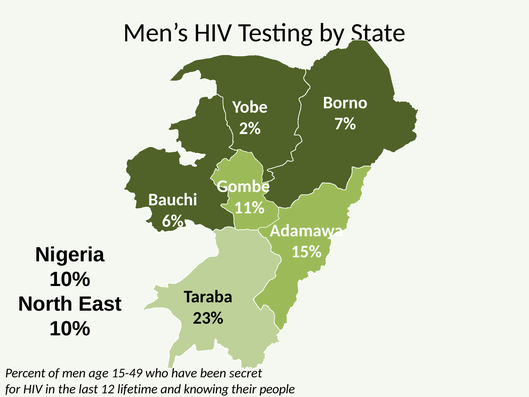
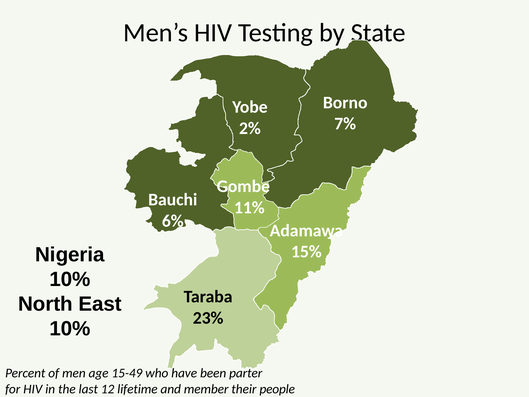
secret: secret -> parter (246, 373)
knowing: knowing -> member (206, 389)
